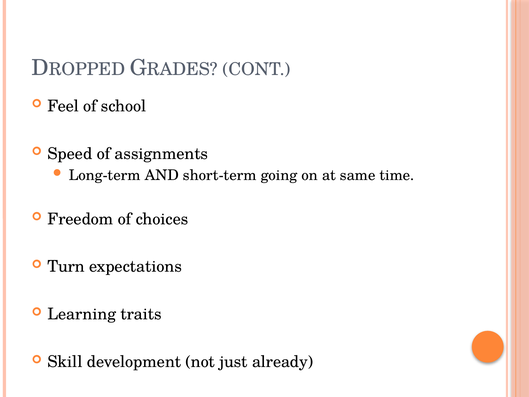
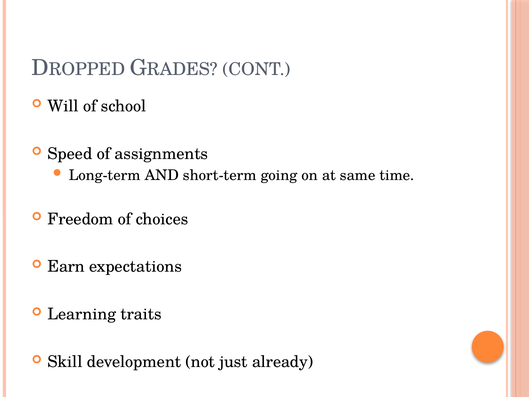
Feel: Feel -> Will (63, 106)
Turn: Turn -> Earn (66, 266)
